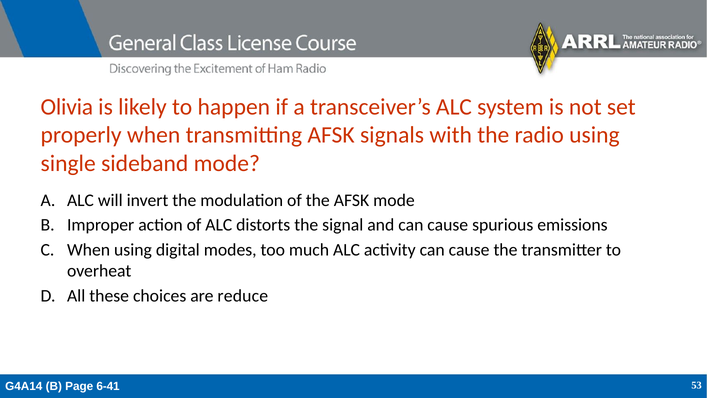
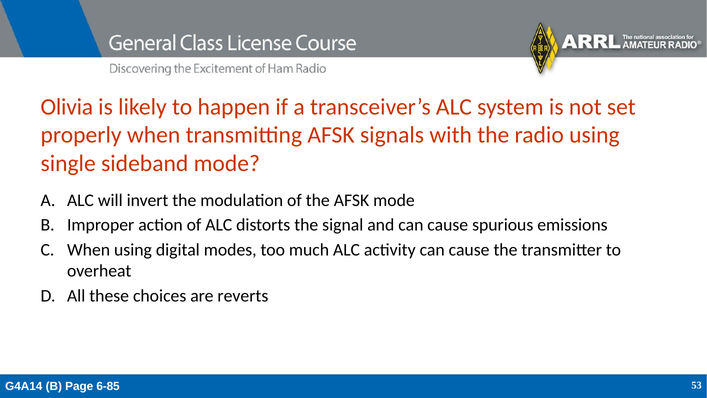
reduce: reduce -> reverts (243, 295)
6-41: 6-41 -> 6-85 (108, 386)
